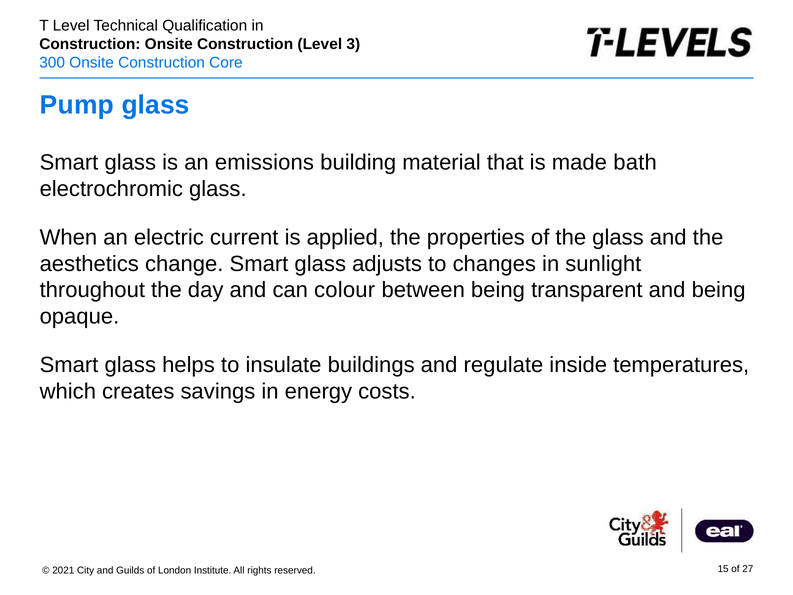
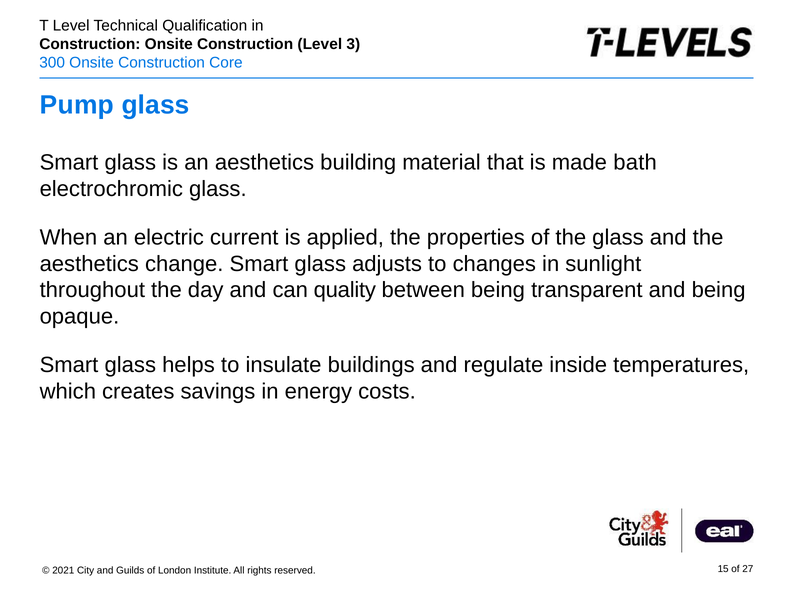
an emissions: emissions -> aesthetics (264, 162)
colour: colour -> quality (345, 290)
